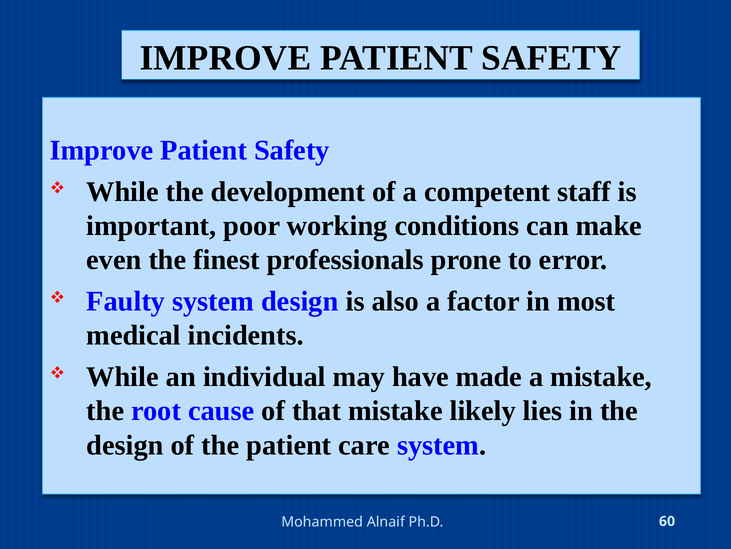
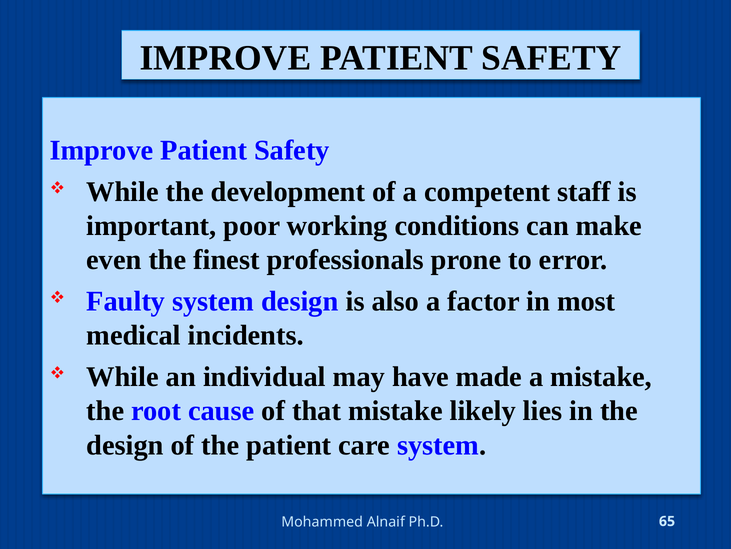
60: 60 -> 65 (667, 521)
